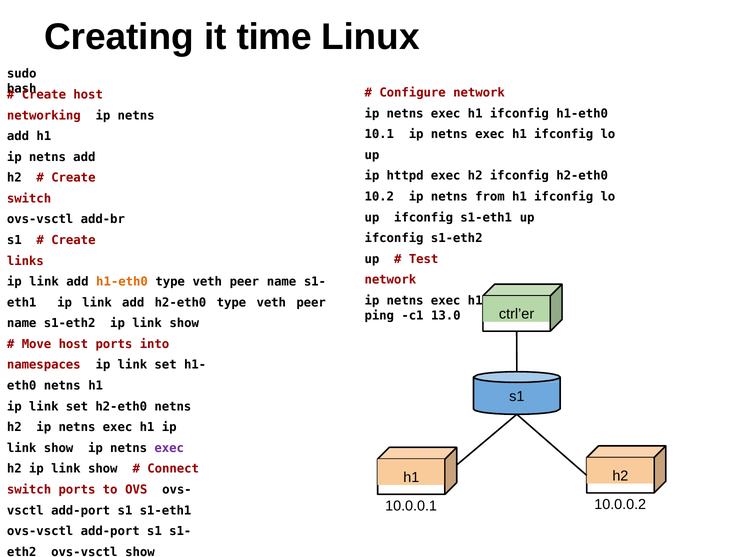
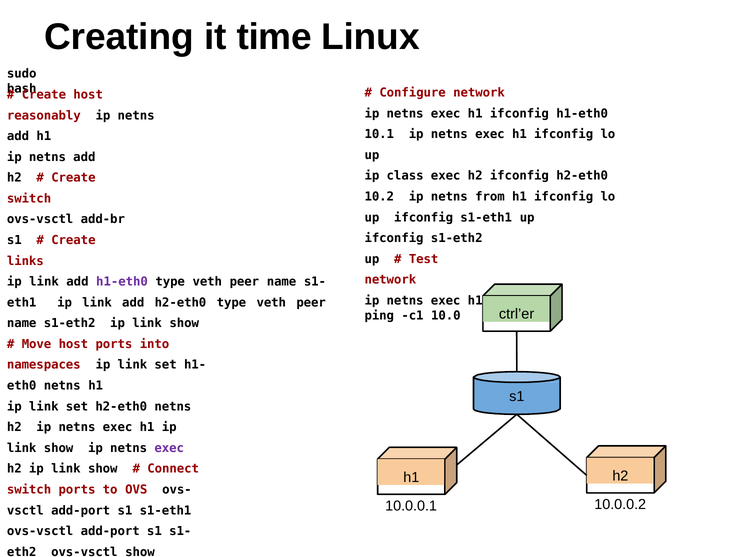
networking: networking -> reasonably (44, 115)
httpd: httpd -> class (405, 176)
h1-eth0 colour: orange -> purple (122, 282)
13.0: 13.0 -> 10.0 (446, 315)
